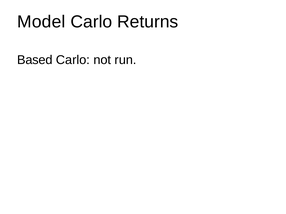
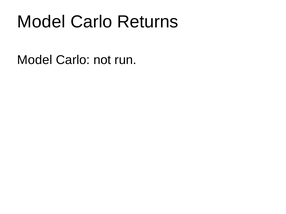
Based: Based -> Model (35, 60)
